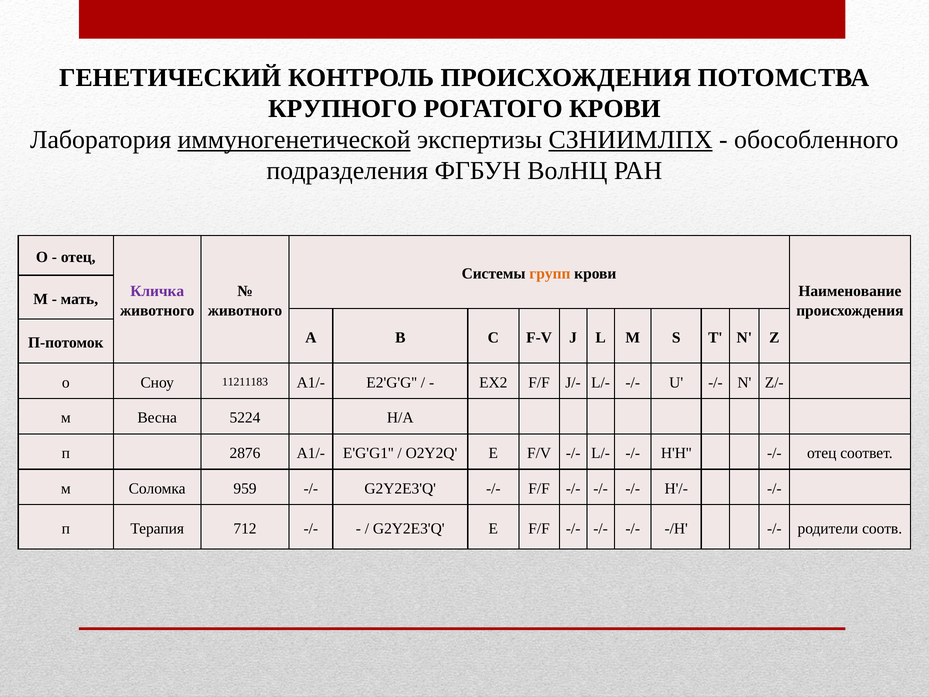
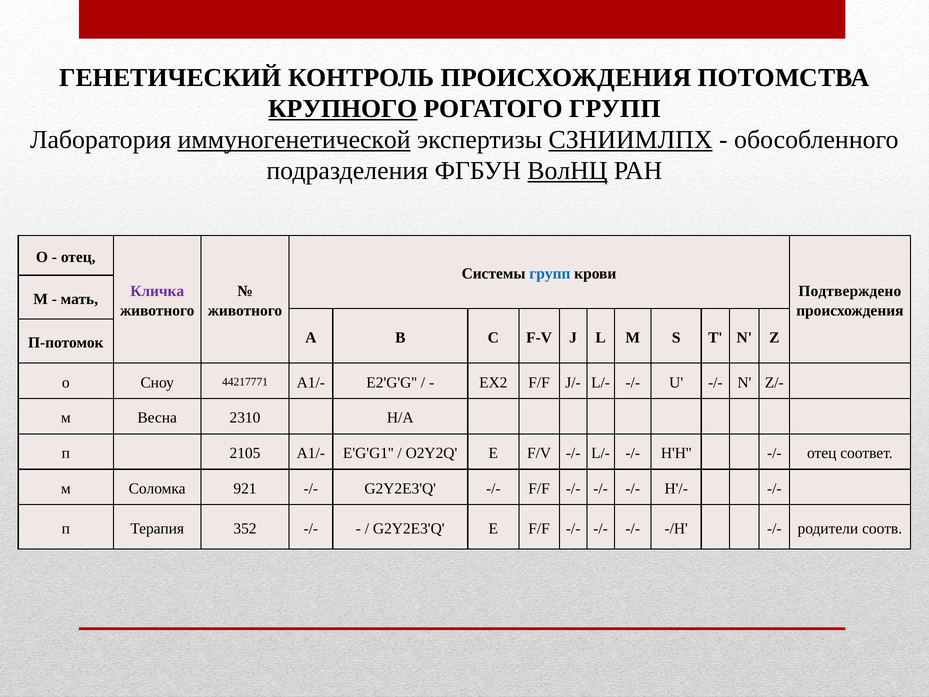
КРУПНОГО underline: none -> present (343, 109)
РОГАТОГО КРОВИ: КРОВИ -> ГРУПП (615, 109)
ВолНЦ underline: none -> present (567, 171)
групп colour: orange -> blue (550, 274)
Наименование: Наименование -> Подтверждено (850, 291)
11211183: 11211183 -> 44217771 (245, 382)
5224: 5224 -> 2310 (245, 418)
2876: 2876 -> 2105 (245, 453)
959: 959 -> 921 (245, 488)
712: 712 -> 352 (245, 528)
